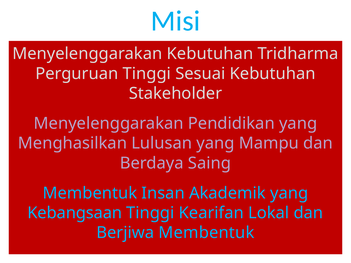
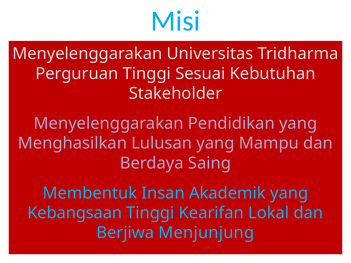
Menyelenggarakan Kebutuhan: Kebutuhan -> Universitas (210, 54)
Berjiwa Membentuk: Membentuk -> Menjunjung (206, 233)
